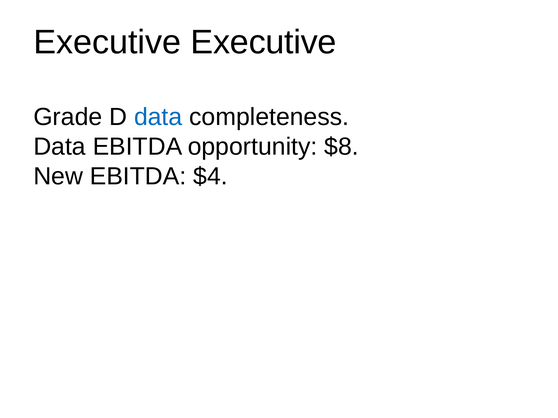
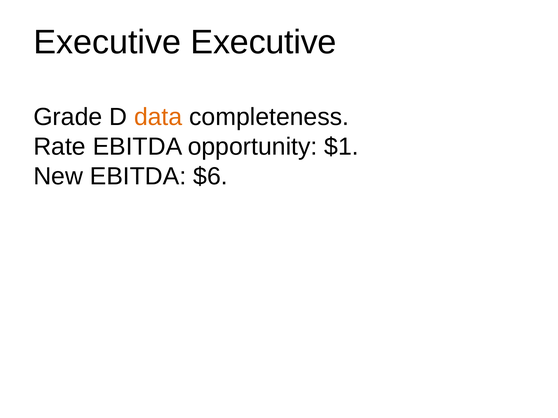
data colour: blue -> orange (158, 117)
Data: Data -> Rate (60, 147)
$8: $8 -> $1 (341, 147)
$4: $4 -> $6 (211, 177)
